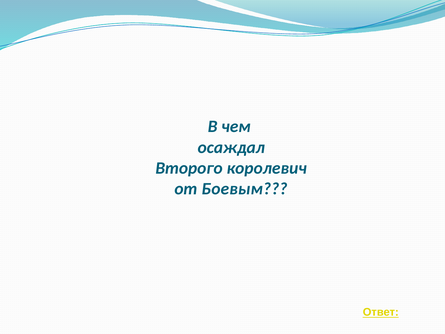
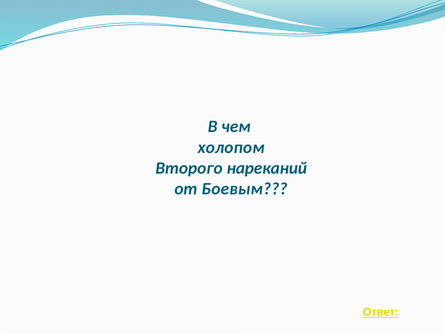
осаждал: осаждал -> холопом (231, 147)
королевич: королевич -> нареканий (267, 168)
